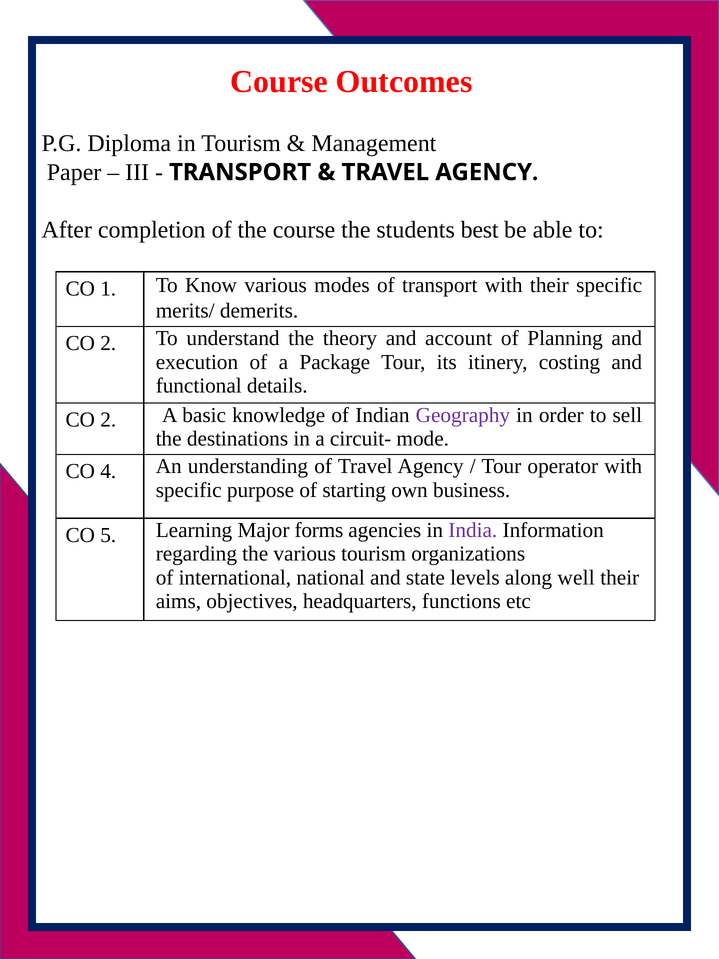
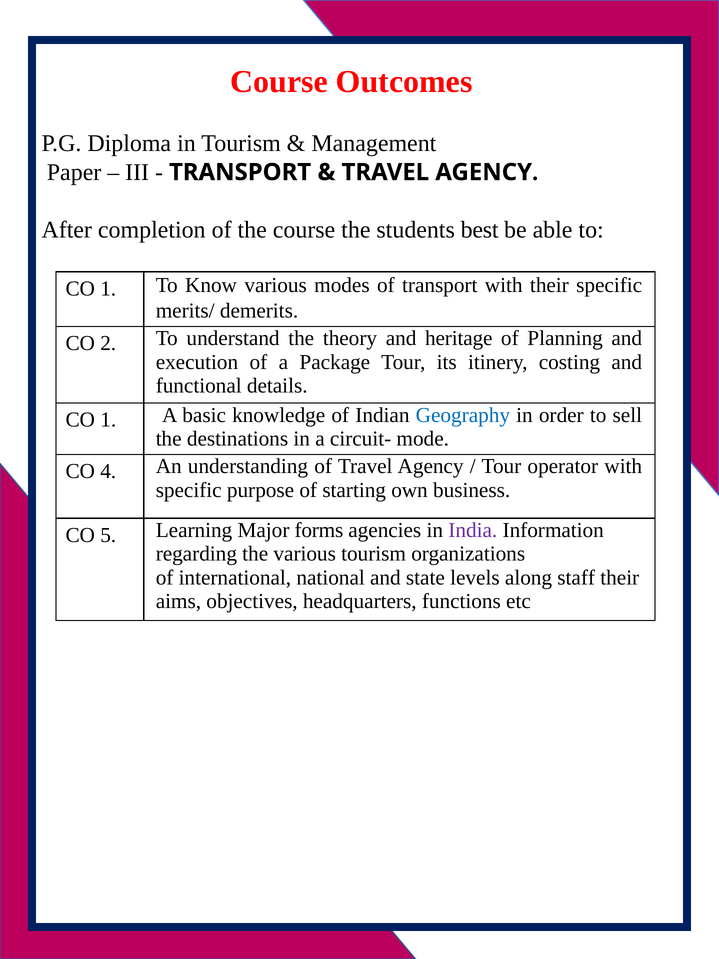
account: account -> heritage (459, 338)
2: 2 -> 1 (108, 420)
Geography colour: purple -> blue (463, 415)
well: well -> staff (576, 577)
